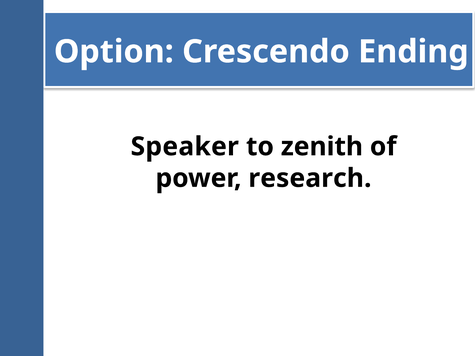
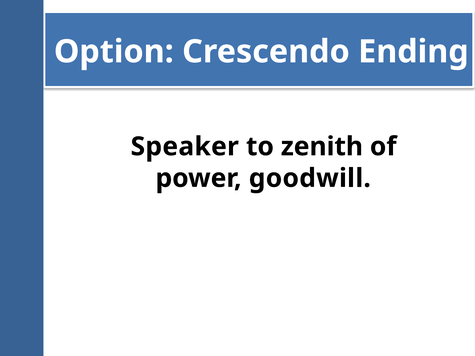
research: research -> goodwill (310, 178)
